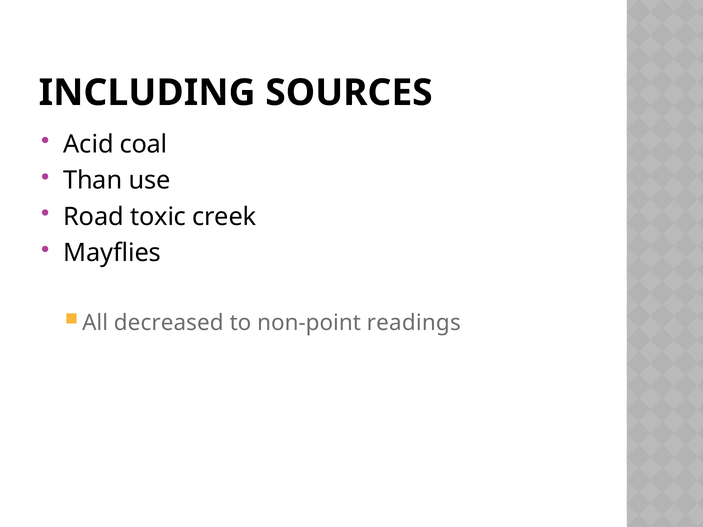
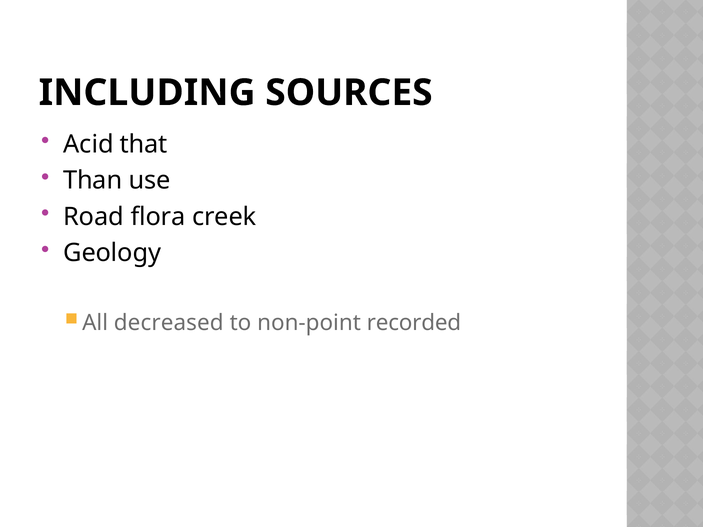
coal: coal -> that (144, 144)
toxic: toxic -> flora (158, 217)
Mayflies: Mayflies -> Geology (112, 253)
readings: readings -> recorded (414, 323)
